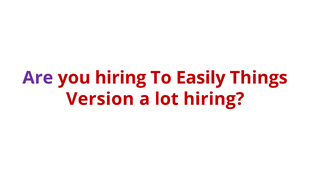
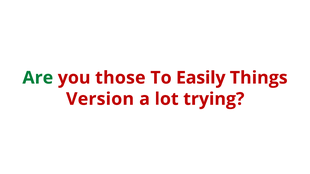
Are colour: purple -> green (38, 78)
you hiring: hiring -> those (120, 78)
lot hiring: hiring -> trying (214, 99)
